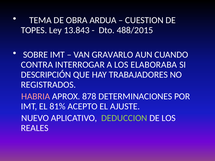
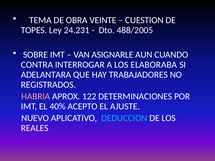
ARDUA: ARDUA -> VEINTE (103, 20)
13.843: 13.843 -> 24.231 (77, 30)
488/2015: 488/2015 -> 488/2005 (135, 30)
GRAVARLO: GRAVARLO -> ASIGNARLE (113, 55)
DESCRIPCIÓN: DESCRIPCIÓN -> ADELANTARA (46, 75)
878: 878 -> 122 (89, 96)
81%: 81% -> 40% (58, 107)
DEDUCCION colour: light green -> light blue (124, 118)
